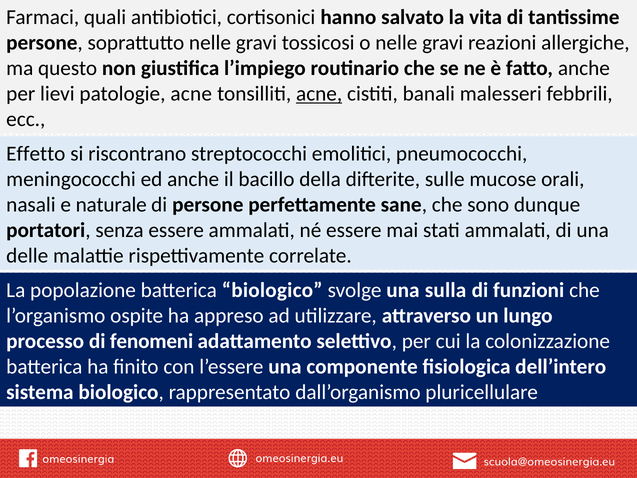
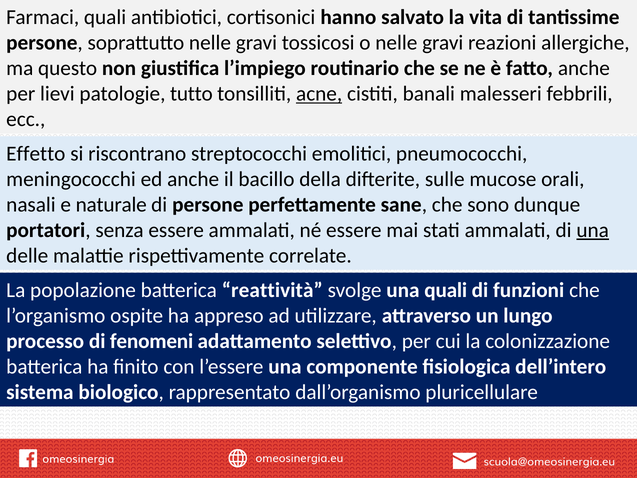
patologie acne: acne -> tutto (191, 94)
una underline: none -> present (593, 230)
batterica biologico: biologico -> reattività (272, 290)
una sulla: sulla -> quali (446, 290)
